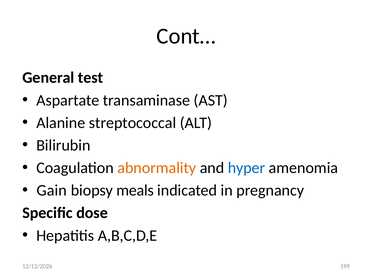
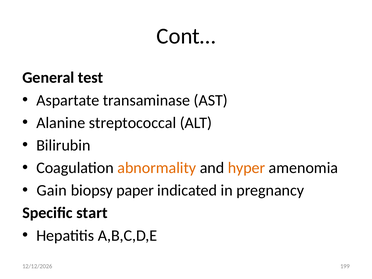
hyper colour: blue -> orange (247, 168)
meals: meals -> paper (135, 190)
dose: dose -> start (92, 213)
